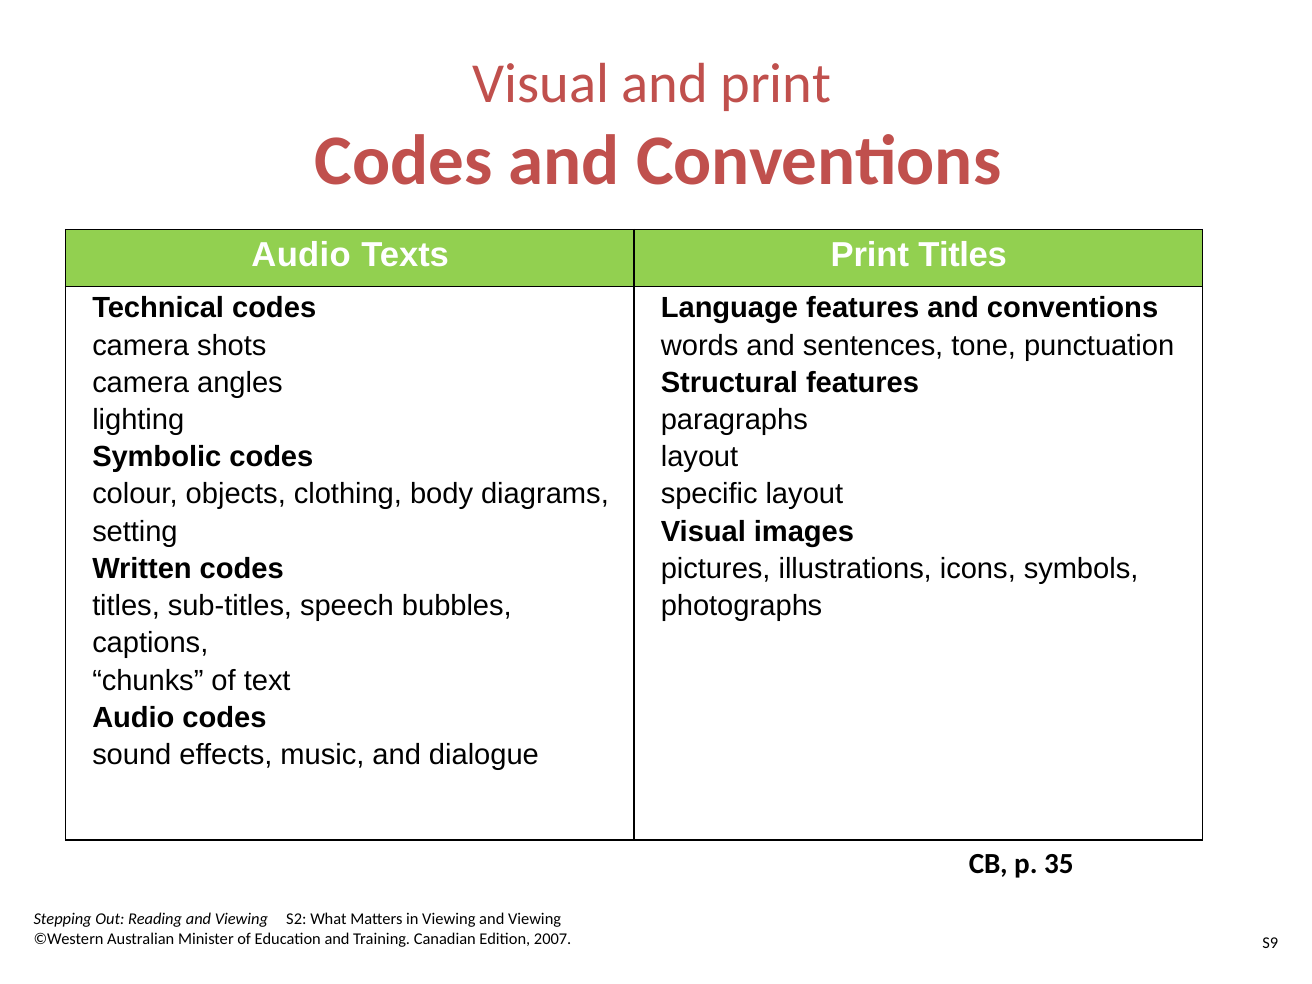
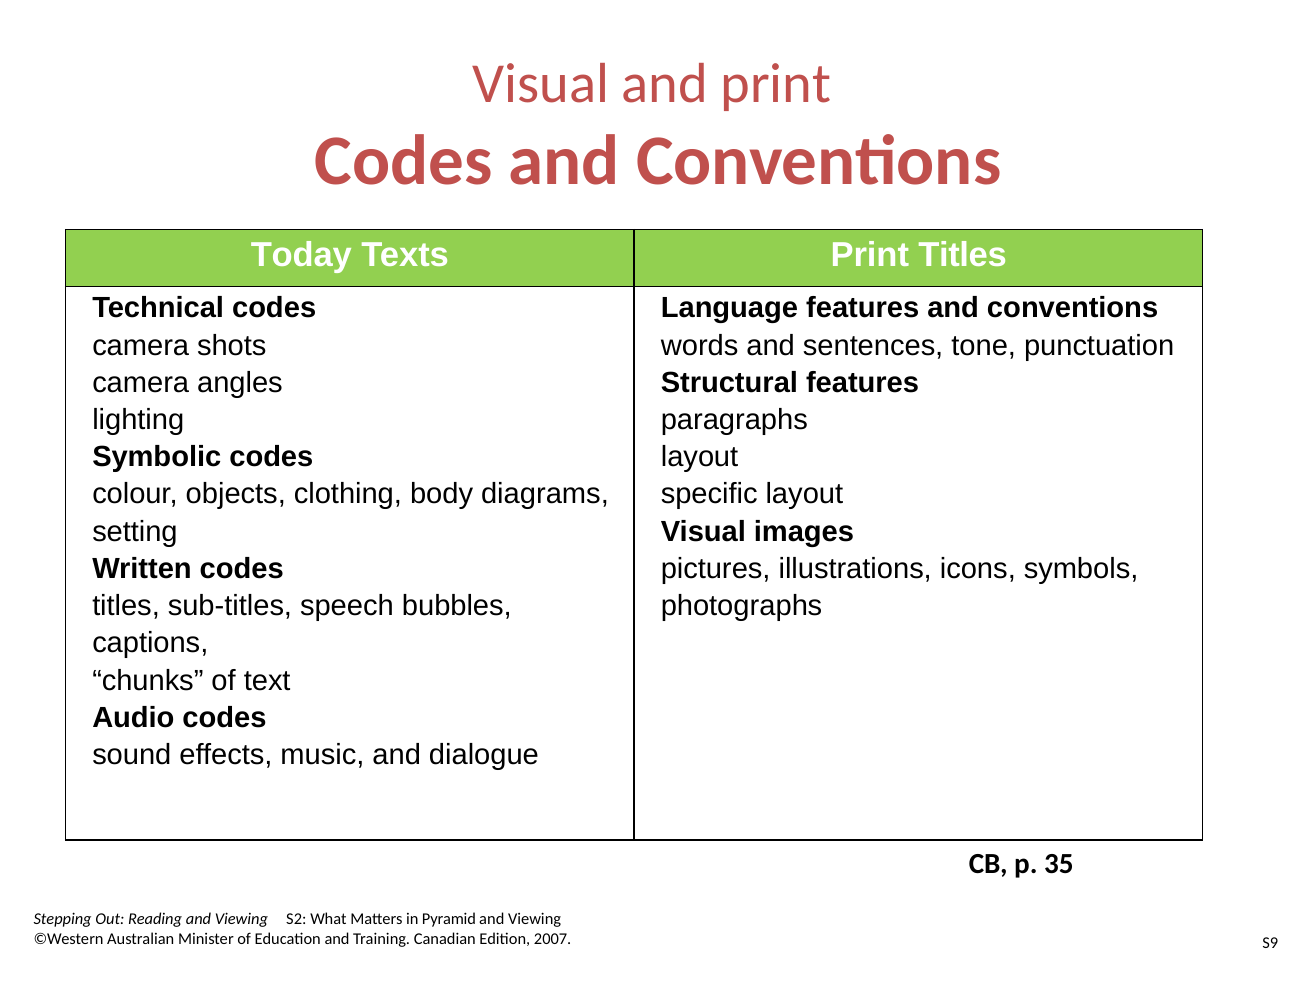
Audio: Audio -> Today (301, 255)
in Viewing: Viewing -> Pyramid (449, 919)
